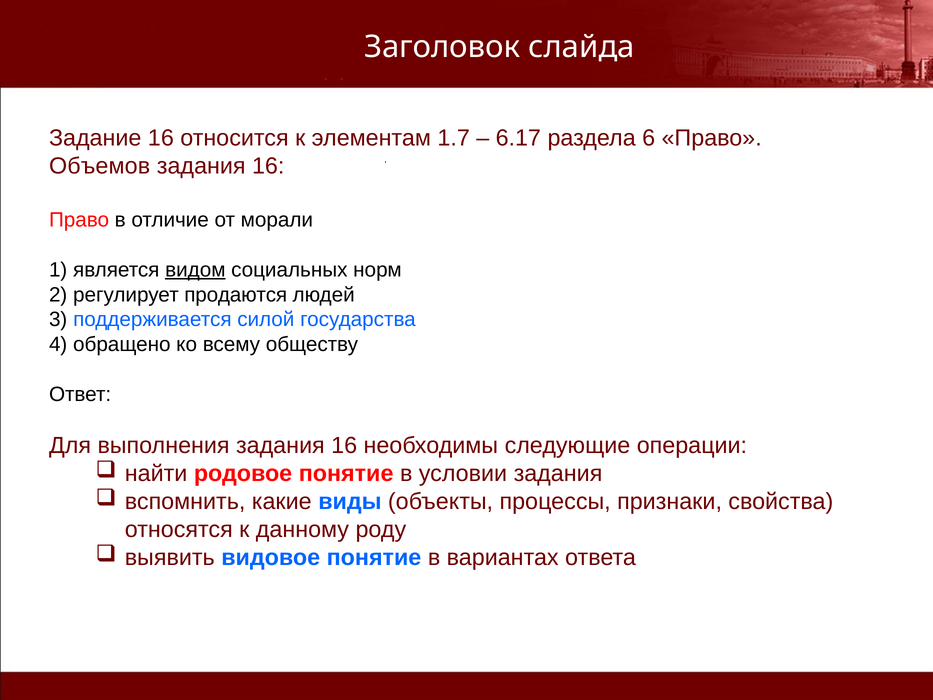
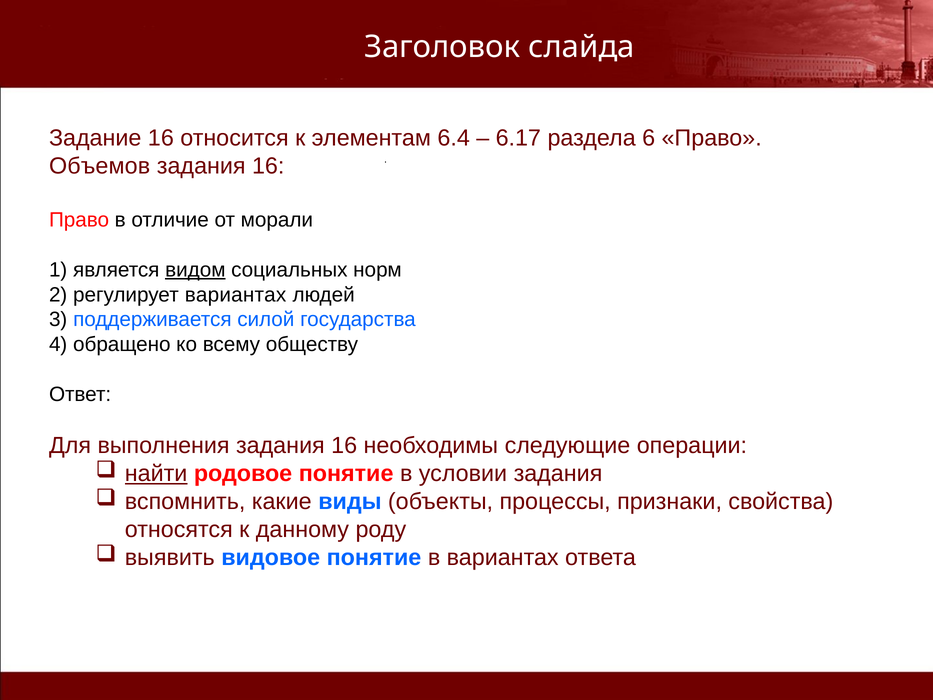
1.7: 1.7 -> 6.4 (454, 138)
регулирует продаются: продаются -> вариантах (236, 295)
найти underline: none -> present (156, 474)
